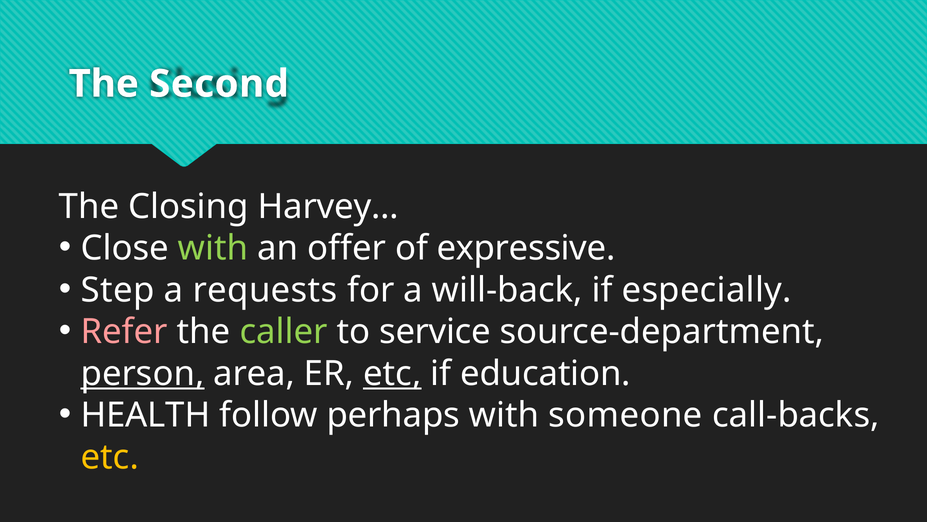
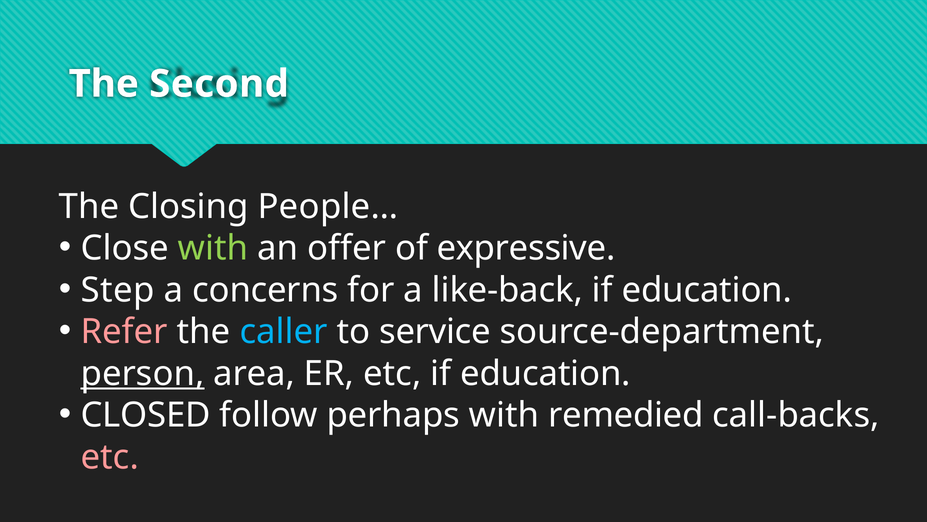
Harvey…: Harvey… -> People… (328, 206)
requests: requests -> concerns (265, 290)
will-back: will-back -> like-back (507, 290)
especially: especially -> education (707, 290)
caller colour: light green -> light blue (284, 331)
etc underline: present -> none (392, 373)
HEALTH: HEALTH -> CLOSED (146, 415)
someone: someone -> remedied (626, 415)
etc colour: yellow -> pink (110, 457)
